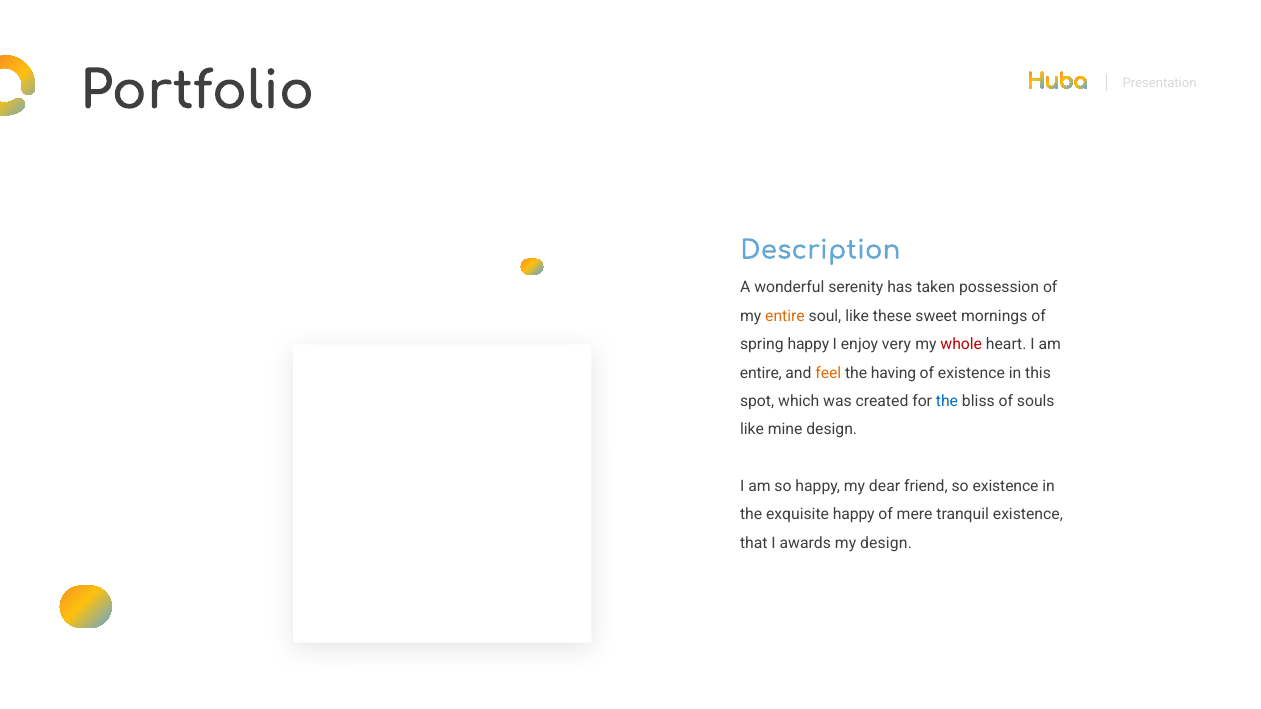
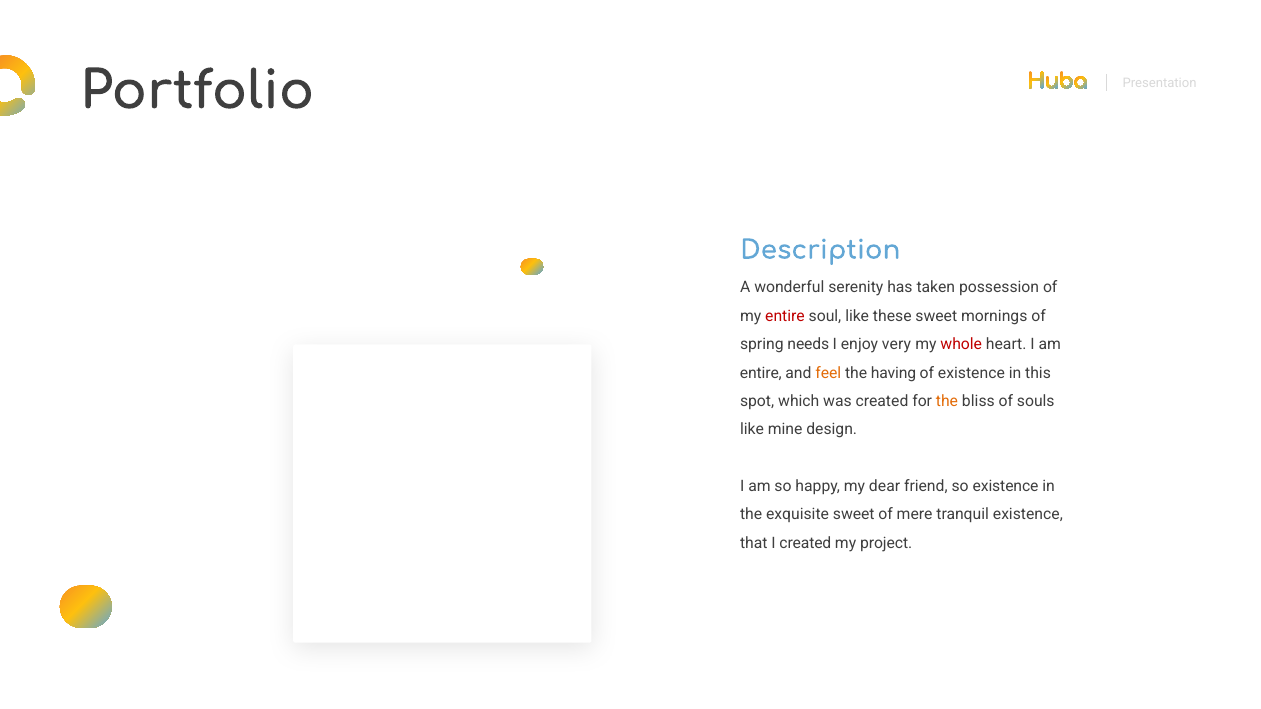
entire colour: orange -> red (785, 316)
spring happy: happy -> needs (808, 345)
the colour: blue -> orange (947, 401)
exquisite happy: happy -> sweet (854, 515)
I awards: awards -> created (805, 543)
my design: design -> project (886, 543)
